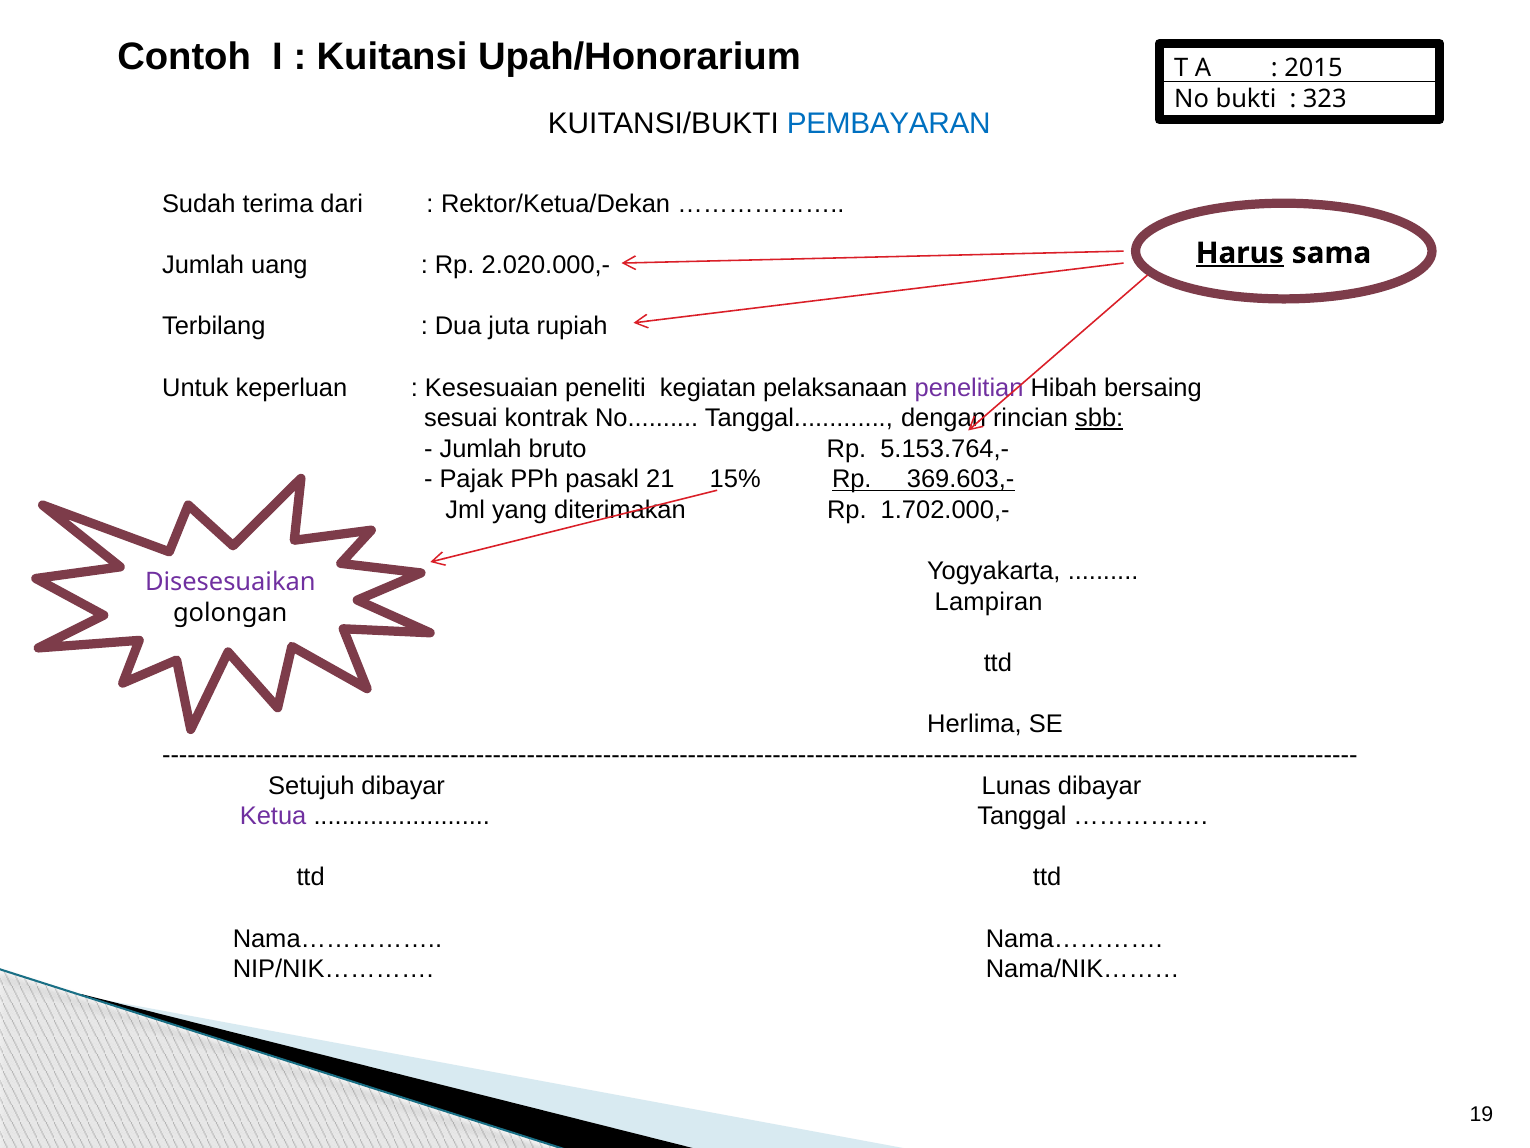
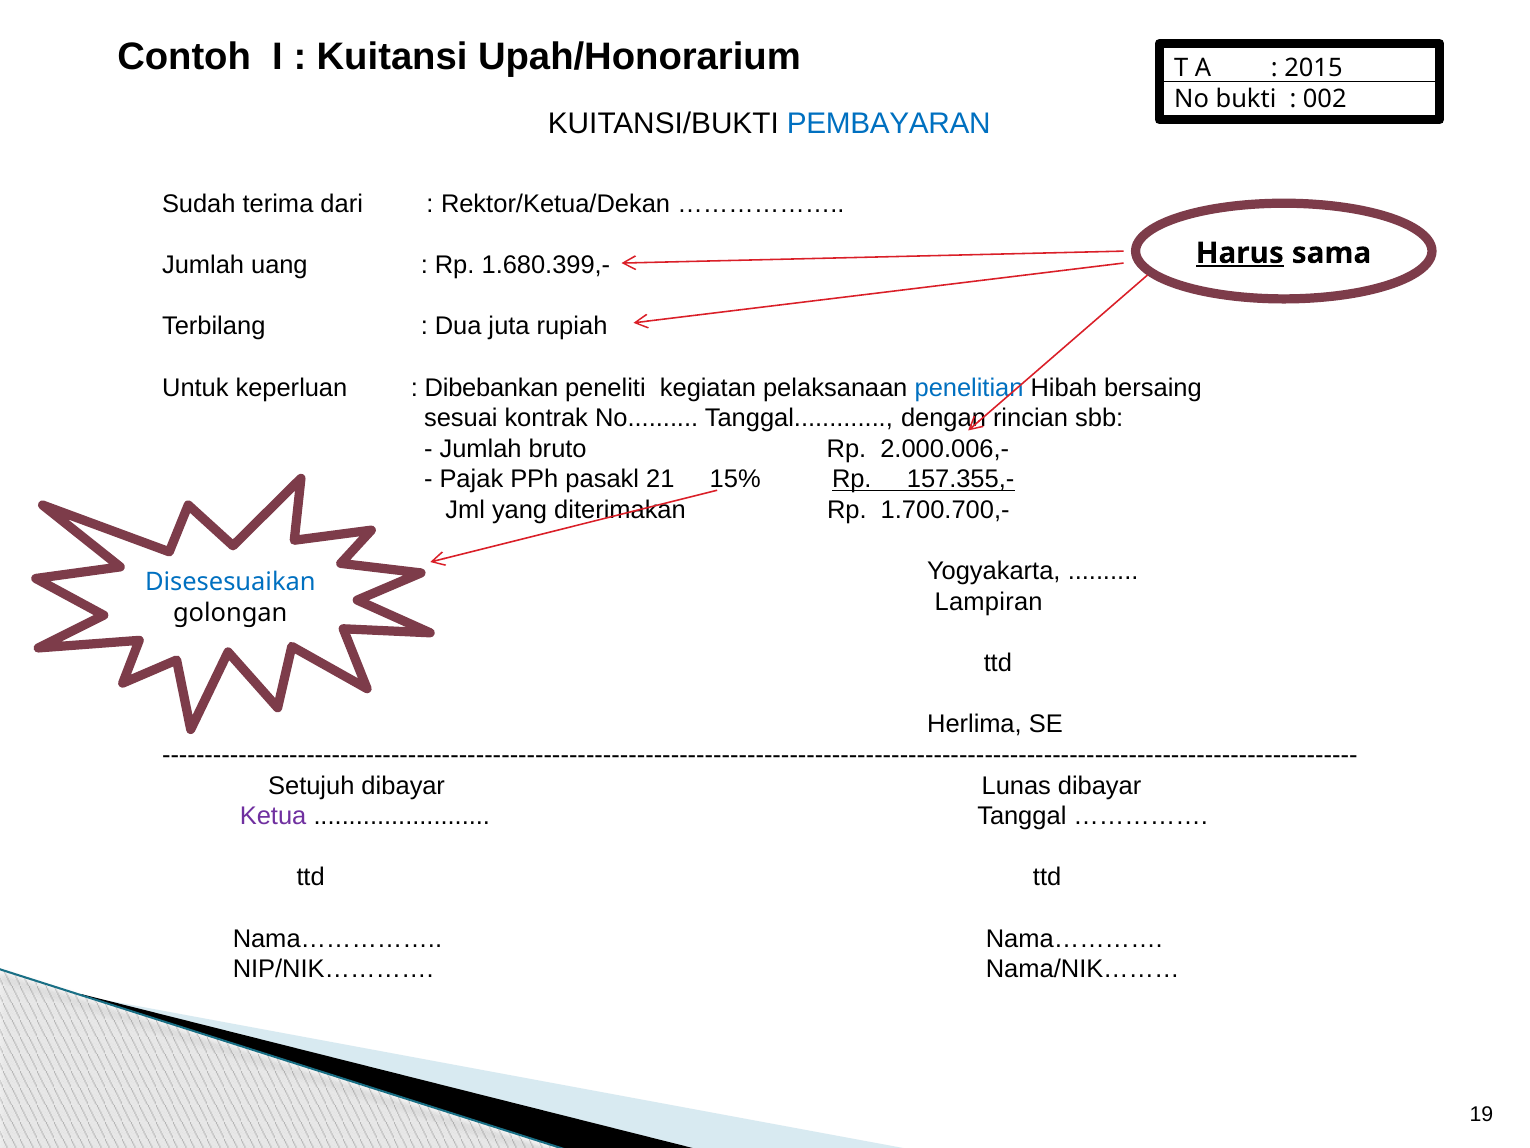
323: 323 -> 002 (1325, 99)
2.020.000,-: 2.020.000,- -> 1.680.399,- (546, 265)
Kesesuaian: Kesesuaian -> Dibebankan (492, 387)
penelitian colour: purple -> blue (969, 387)
sbb underline: present -> none (1099, 418)
5.153.764,-: 5.153.764,- -> 2.000.006,- (945, 449)
369.603,-: 369.603,- -> 157.355,- (961, 479)
1.702.000,-: 1.702.000,- -> 1.700.700,- (945, 510)
Disesesuaikan colour: purple -> blue (230, 582)
